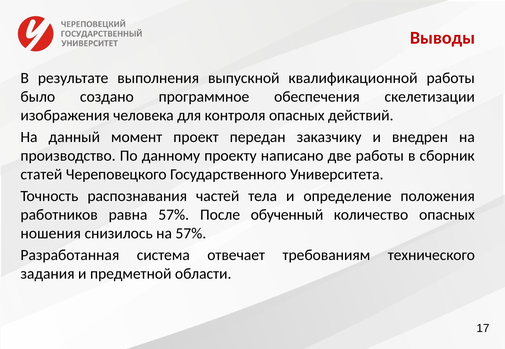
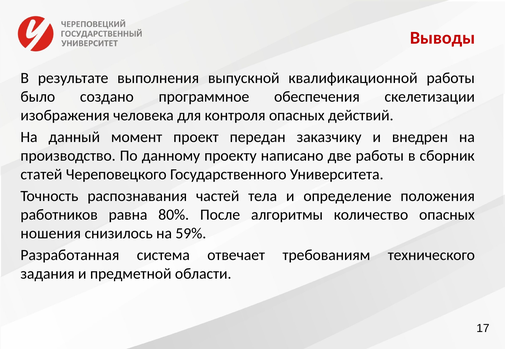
равна 57%: 57% -> 80% (174, 215)
обученный: обученный -> алгоритмы (287, 215)
на 57%: 57% -> 59% (191, 234)
